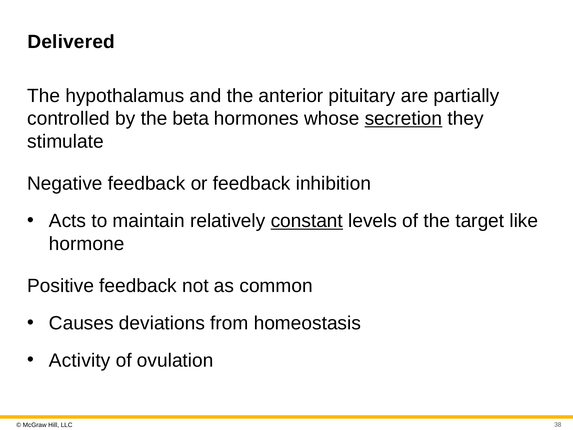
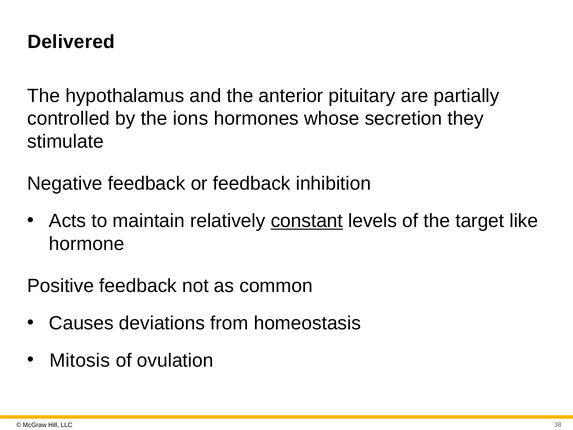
beta: beta -> ions (191, 119)
secretion underline: present -> none (403, 119)
Activity: Activity -> Mitosis (80, 360)
